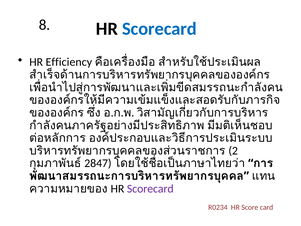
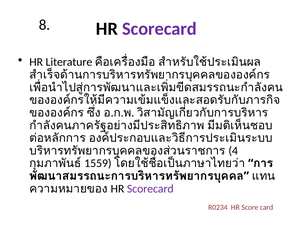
Scorecard colour: blue -> purple (159, 29)
Efficiency: Efficiency -> Literature (69, 62)
2: 2 -> 4 (233, 151)
2847: 2847 -> 1559 (98, 163)
